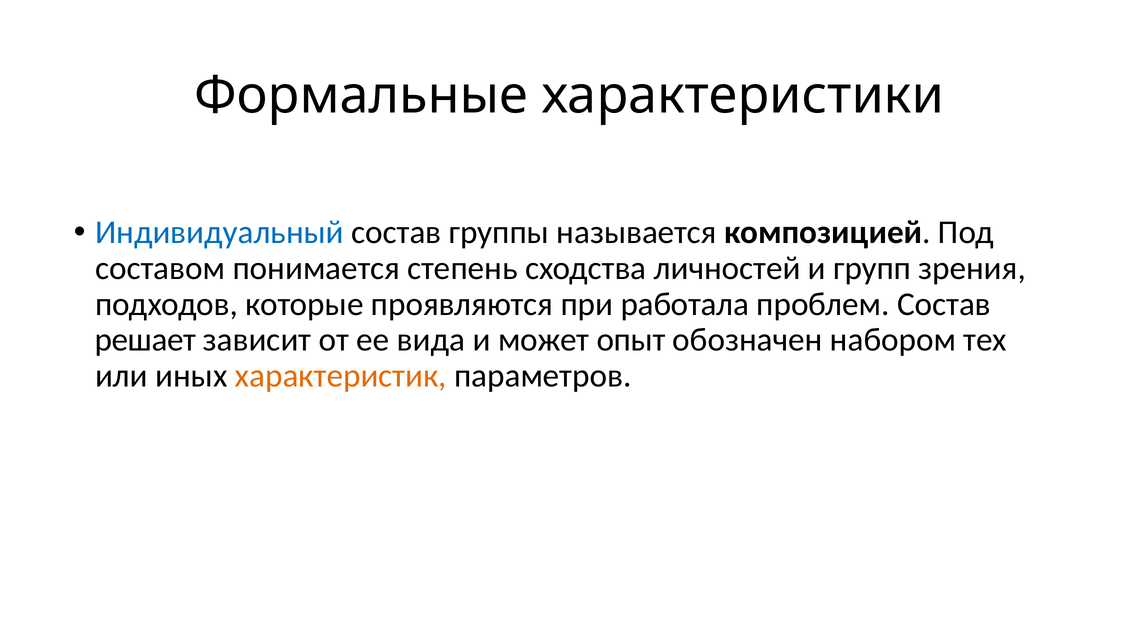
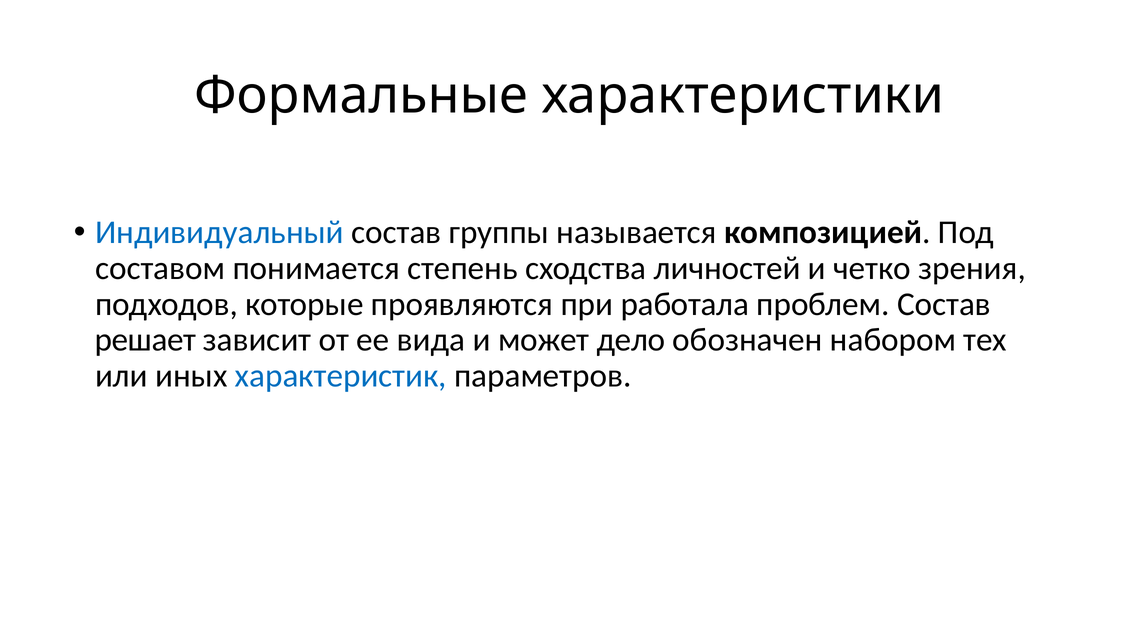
групп: групп -> четко (872, 269)
опыт: опыт -> дело (631, 340)
характеристик colour: orange -> blue (341, 376)
